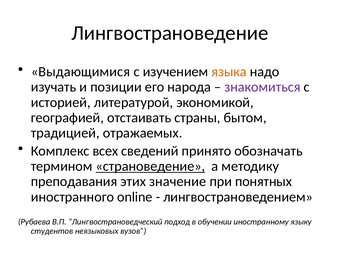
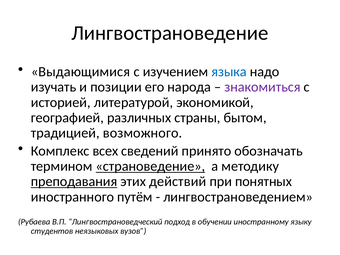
языка colour: orange -> blue (229, 72)
отстаивать: отстаивать -> различных (139, 118)
отражаемых: отражаемых -> возможного (143, 133)
преподавания underline: none -> present (74, 182)
значение: значение -> действий (178, 182)
online: online -> путём (135, 197)
